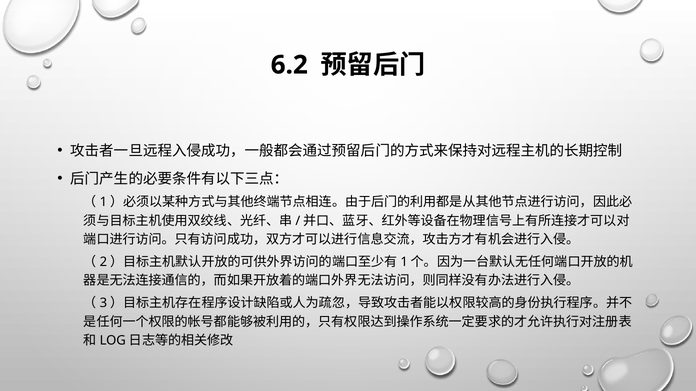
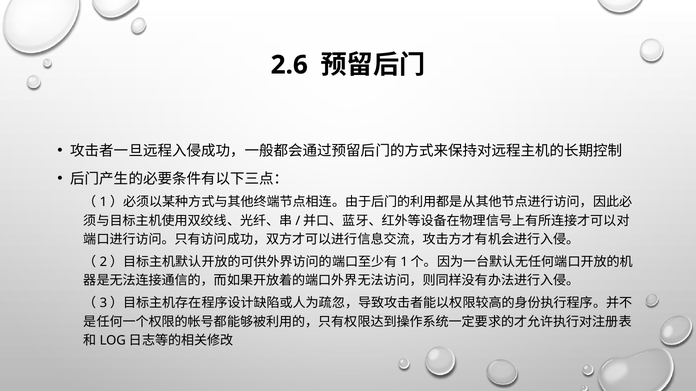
6.2: 6.2 -> 2.6 (289, 65)
